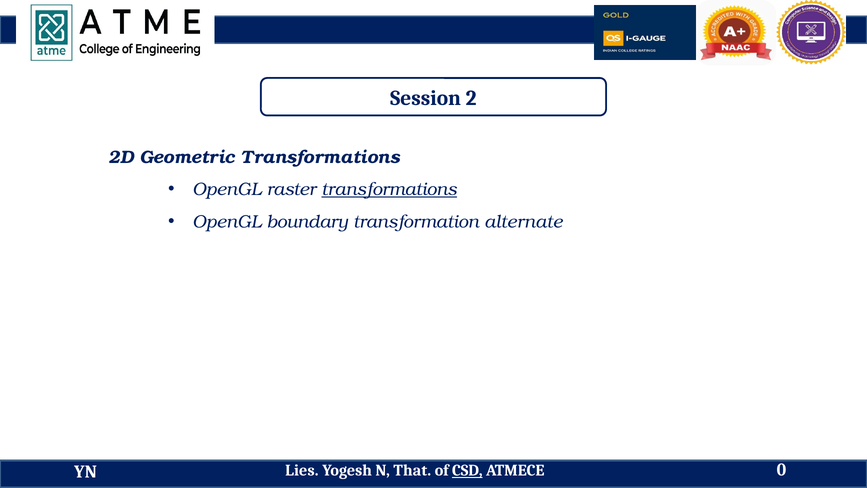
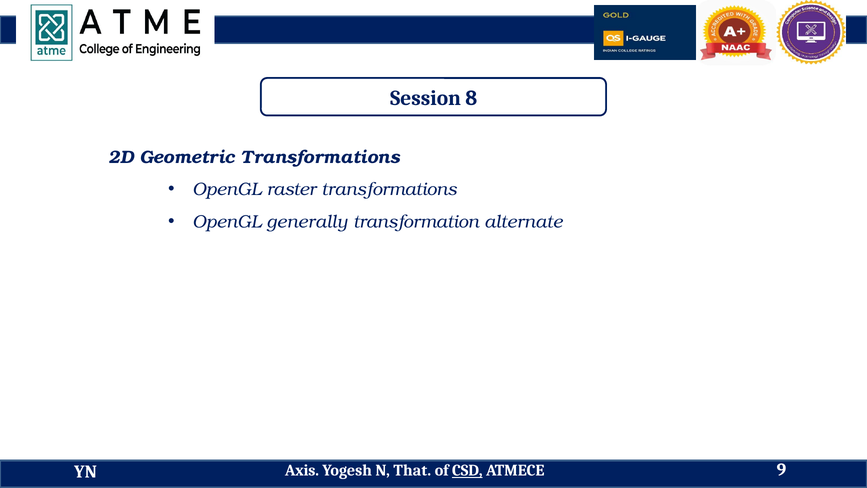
2: 2 -> 8 (471, 98)
transformations underline: present -> none (389, 189)
boundary: boundary -> generally (307, 221)
Lies: Lies -> Axis (302, 470)
0: 0 -> 9 (781, 469)
